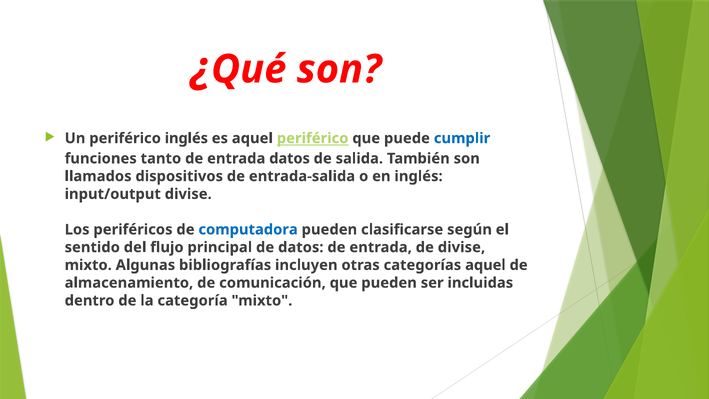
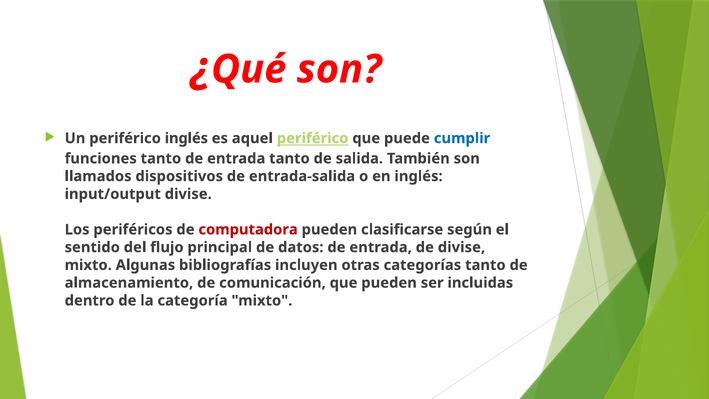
entrada datos: datos -> tanto (289, 158)
computadora colour: blue -> red (248, 229)
categorías aquel: aquel -> tanto (485, 265)
